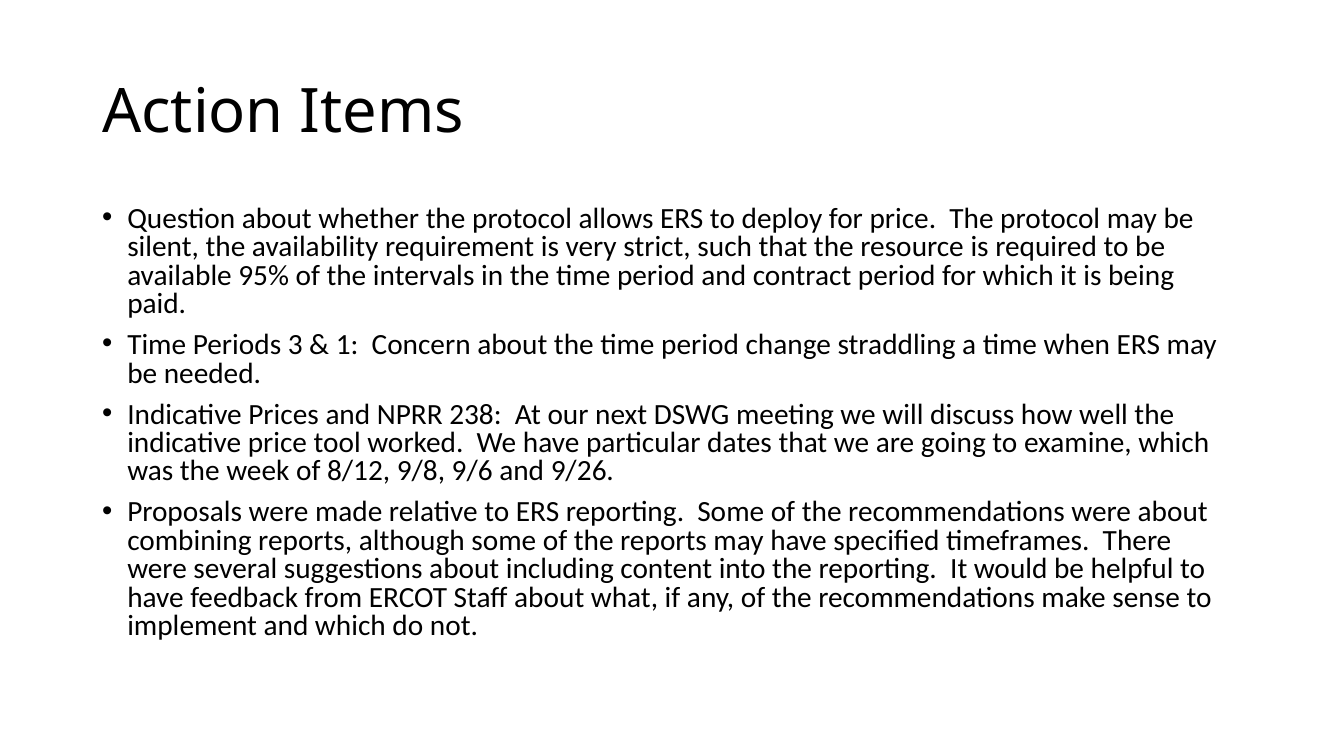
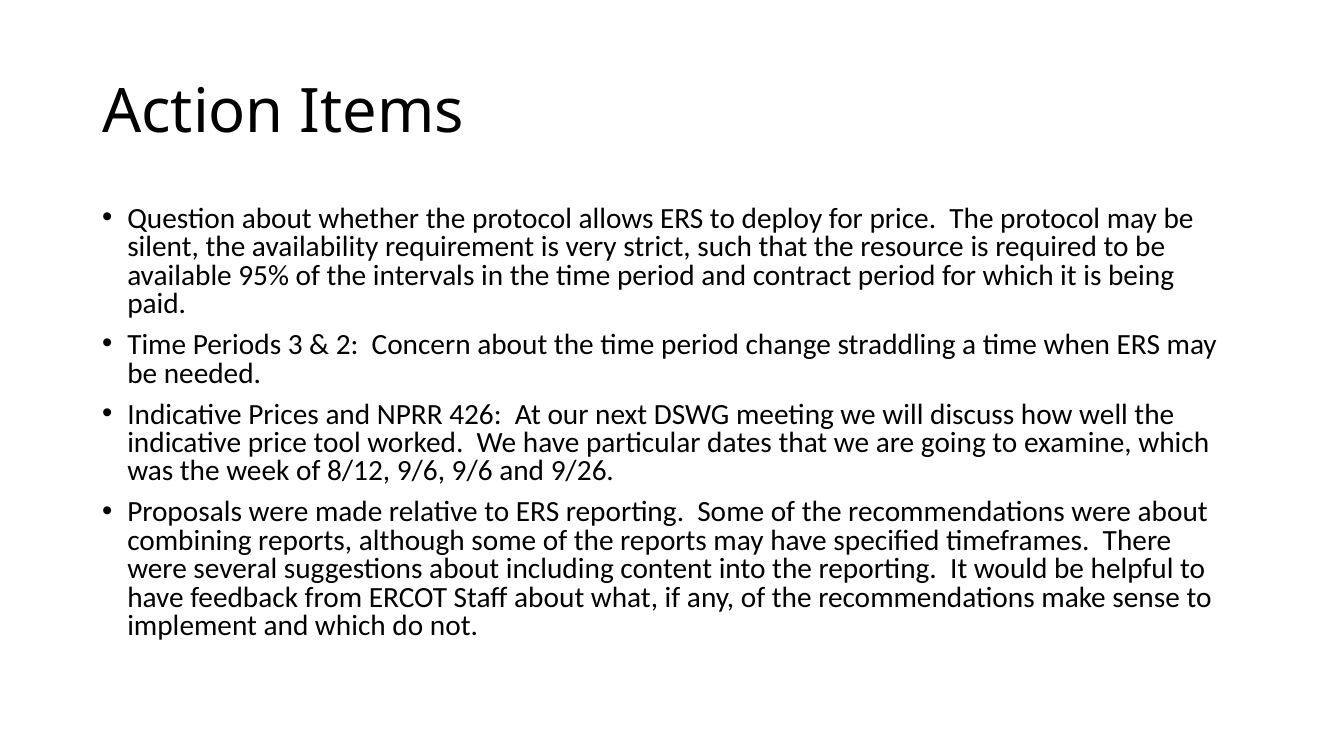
1: 1 -> 2 (347, 345)
238: 238 -> 426 (475, 415)
8/12 9/8: 9/8 -> 9/6 (421, 472)
